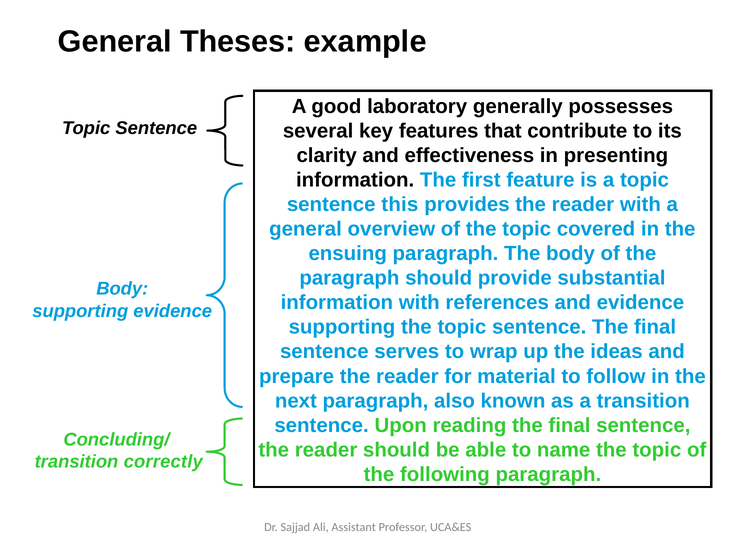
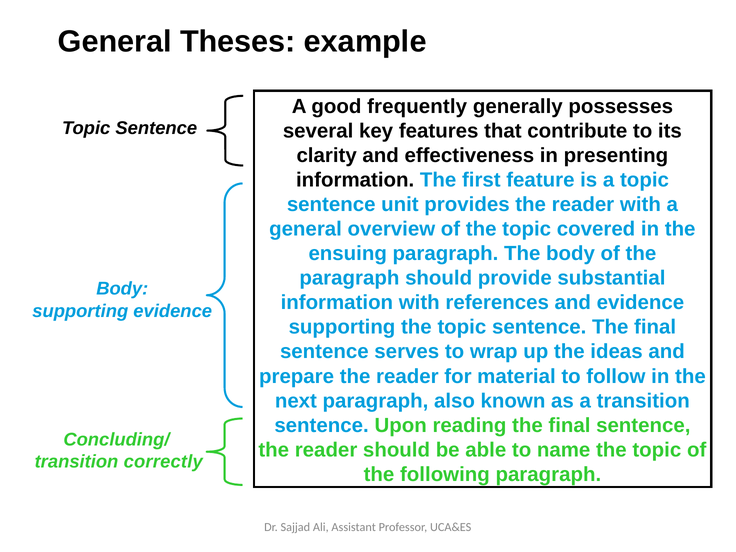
laboratory: laboratory -> frequently (417, 106)
this: this -> unit (400, 204)
